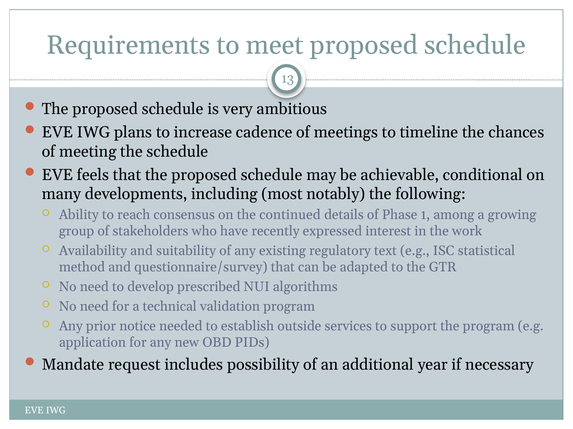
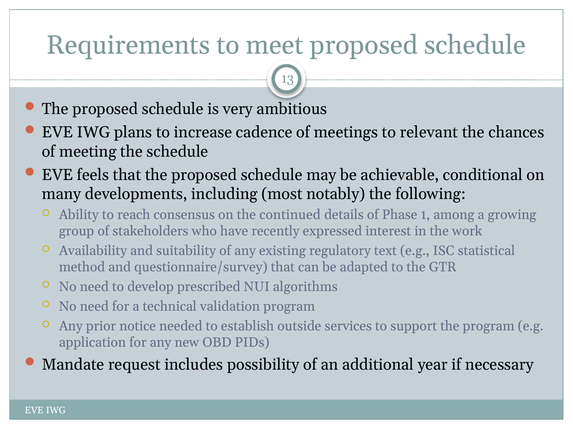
timeline: timeline -> relevant (429, 133)
